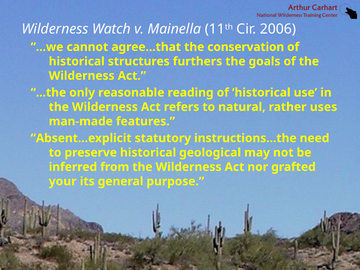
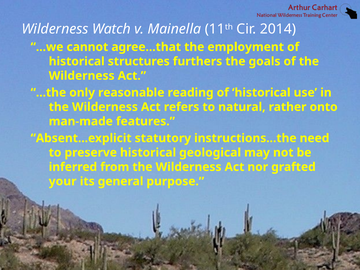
2006: 2006 -> 2014 (278, 29)
conservation: conservation -> employment (246, 47)
uses: uses -> onto (324, 107)
